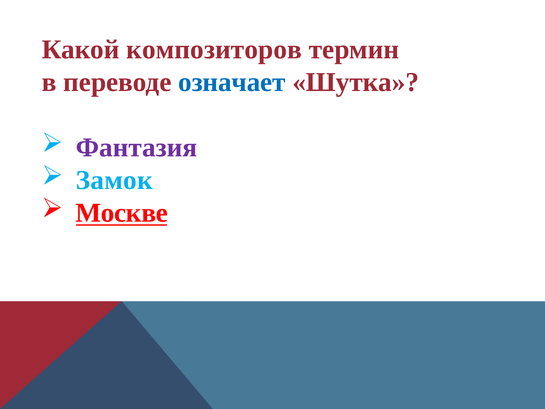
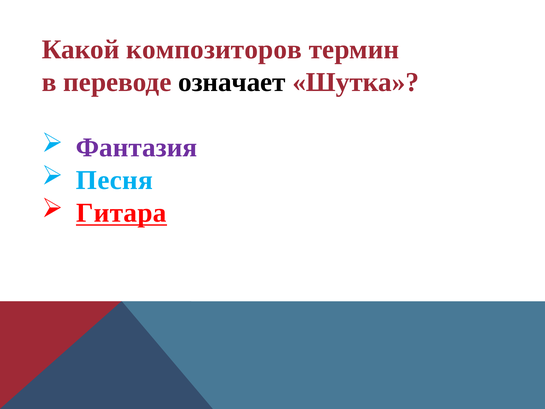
означает colour: blue -> black (232, 82)
Замок: Замок -> Песня (114, 180)
Москве: Москве -> Гитара (121, 213)
